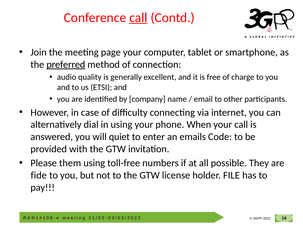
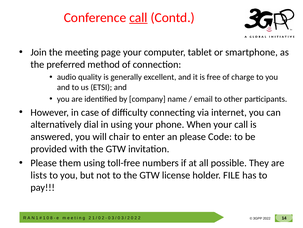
preferred underline: present -> none (66, 64)
quiet: quiet -> chair (119, 136)
an emails: emails -> please (193, 136)
fide: fide -> lists (39, 175)
